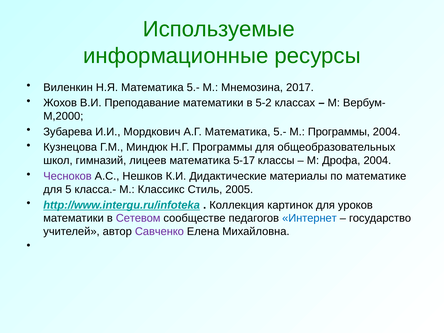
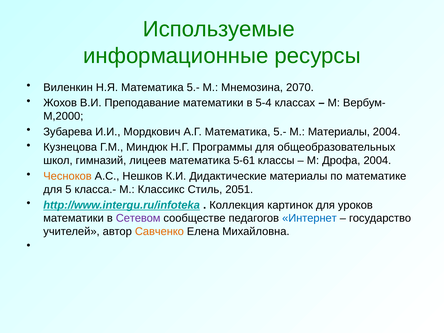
2017: 2017 -> 2070 (300, 87)
5-2: 5-2 -> 5-4 (264, 103)
М Программы: Программы -> Материалы (339, 132)
5-17: 5-17 -> 5-61 (244, 161)
Чесноков colour: purple -> orange (67, 176)
2005: 2005 -> 2051 (239, 189)
Савченко colour: purple -> orange (159, 232)
